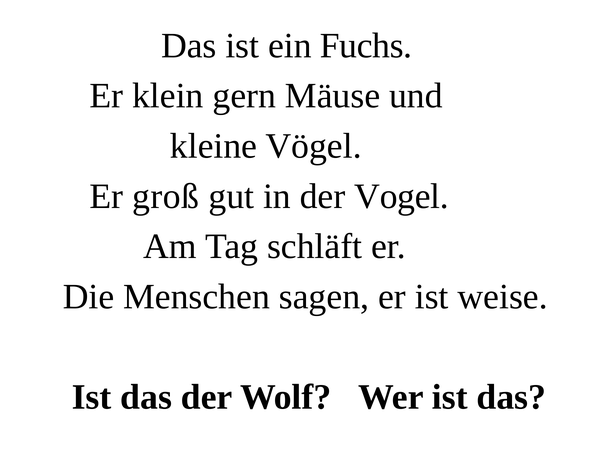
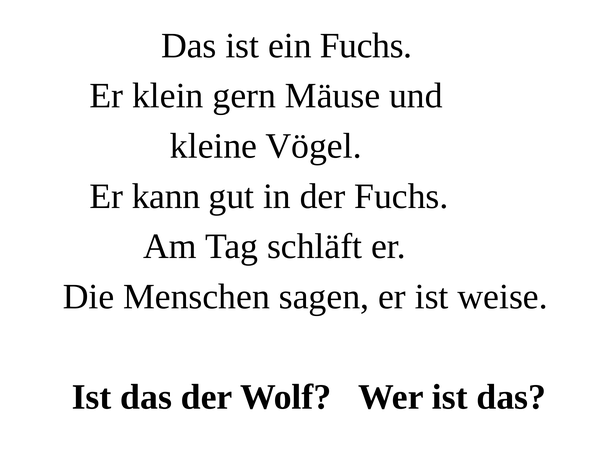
groß: groß -> kann (166, 196)
der Vogel: Vogel -> Fuchs (401, 196)
